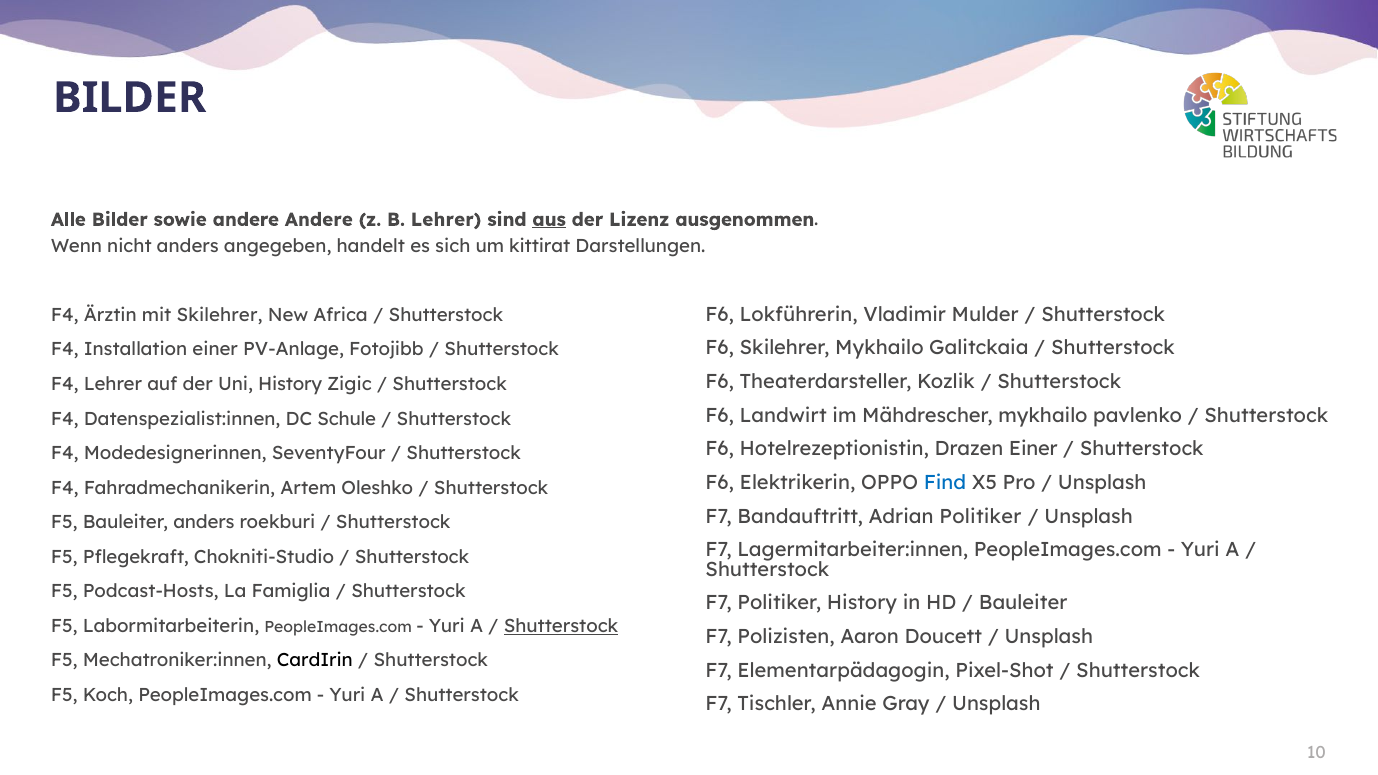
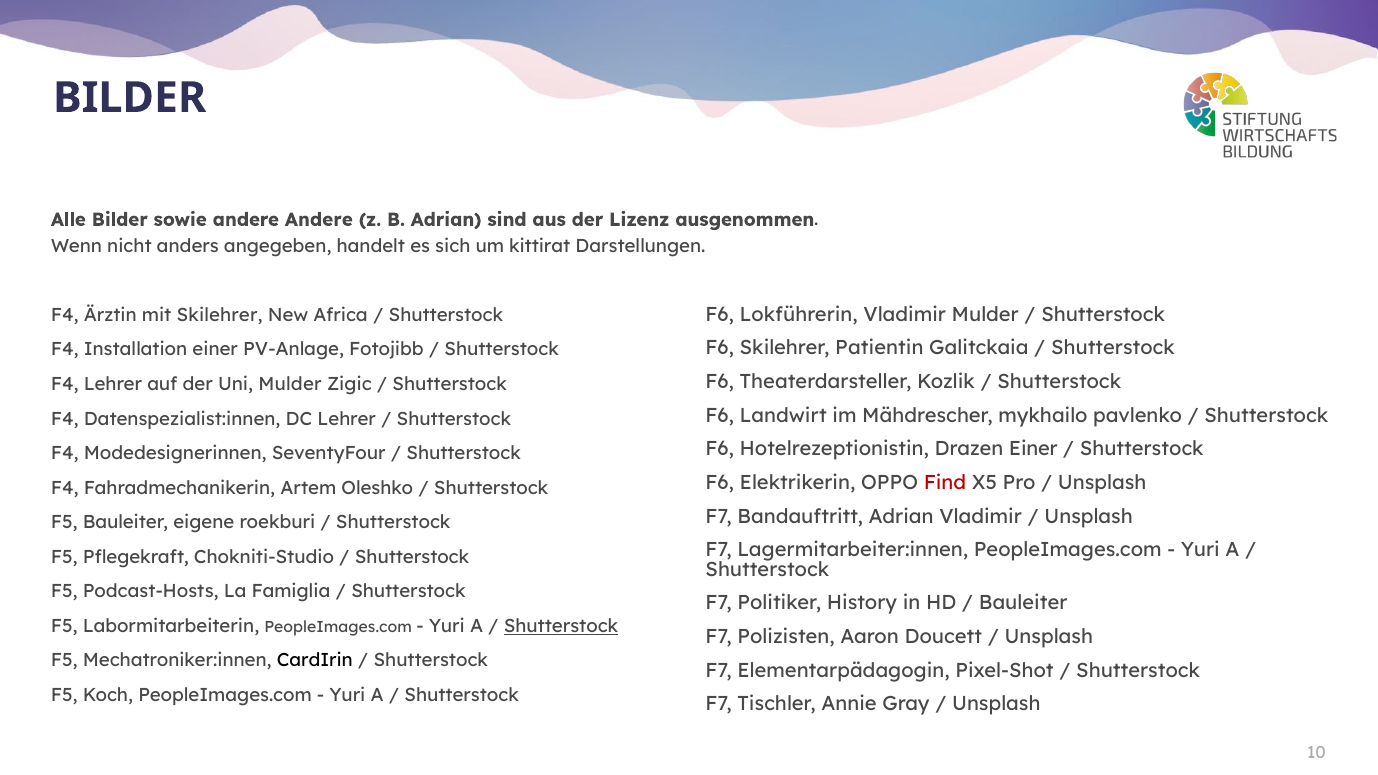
B Lehrer: Lehrer -> Adrian (446, 220)
aus underline: present -> none (549, 220)
Skilehrer Mykhailo: Mykhailo -> Patientin (879, 348)
Uni History: History -> Mulder (290, 384)
DC Schule: Schule -> Lehrer (347, 419)
Find colour: blue -> red (945, 483)
Adrian Politiker: Politiker -> Vladimir (981, 517)
Bauleiter anders: anders -> eigene (204, 523)
